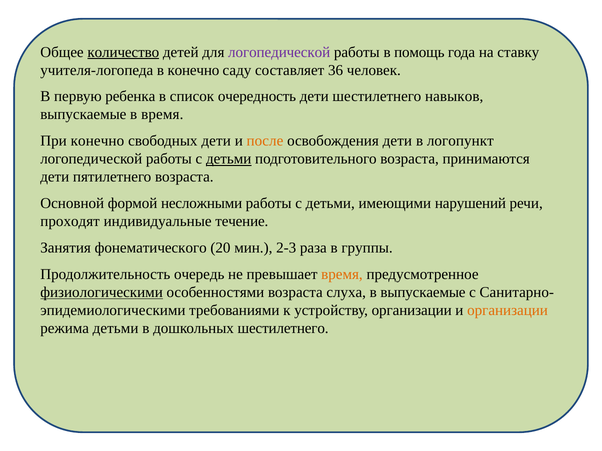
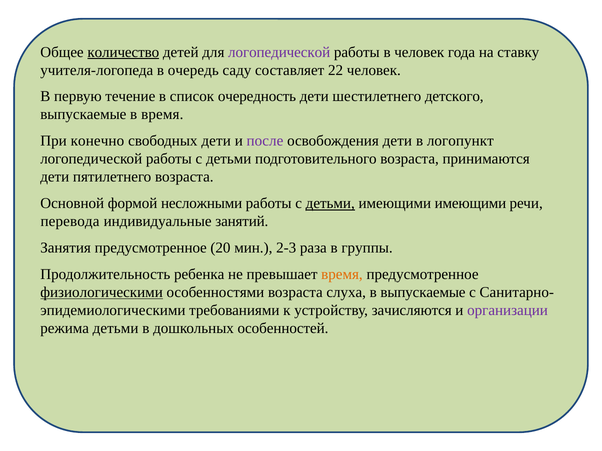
в помощь: помощь -> человек (419, 52)
в конечно: конечно -> очередь (193, 70)
36: 36 -> 22 (336, 70)
ребенка: ребенка -> течение (130, 97)
навыков: навыков -> детского (454, 97)
после colour: orange -> purple (265, 141)
детьми underline: present -> none (229, 159)
детьми underline: none -> present (330, 204)
имеющими нарушений: нарушений -> имеющими (470, 204)
проходят: проходят -> перевода (70, 222)
течение: течение -> занятий (242, 222)
Занятия фонематического: фонематического -> предусмотренное (151, 248)
очередь: очередь -> ребенка (199, 275)
устройству организации: организации -> зачисляются (412, 311)
организации colour: orange -> purple (508, 311)
дошкольных шестилетнего: шестилетнего -> особенностей (283, 329)
